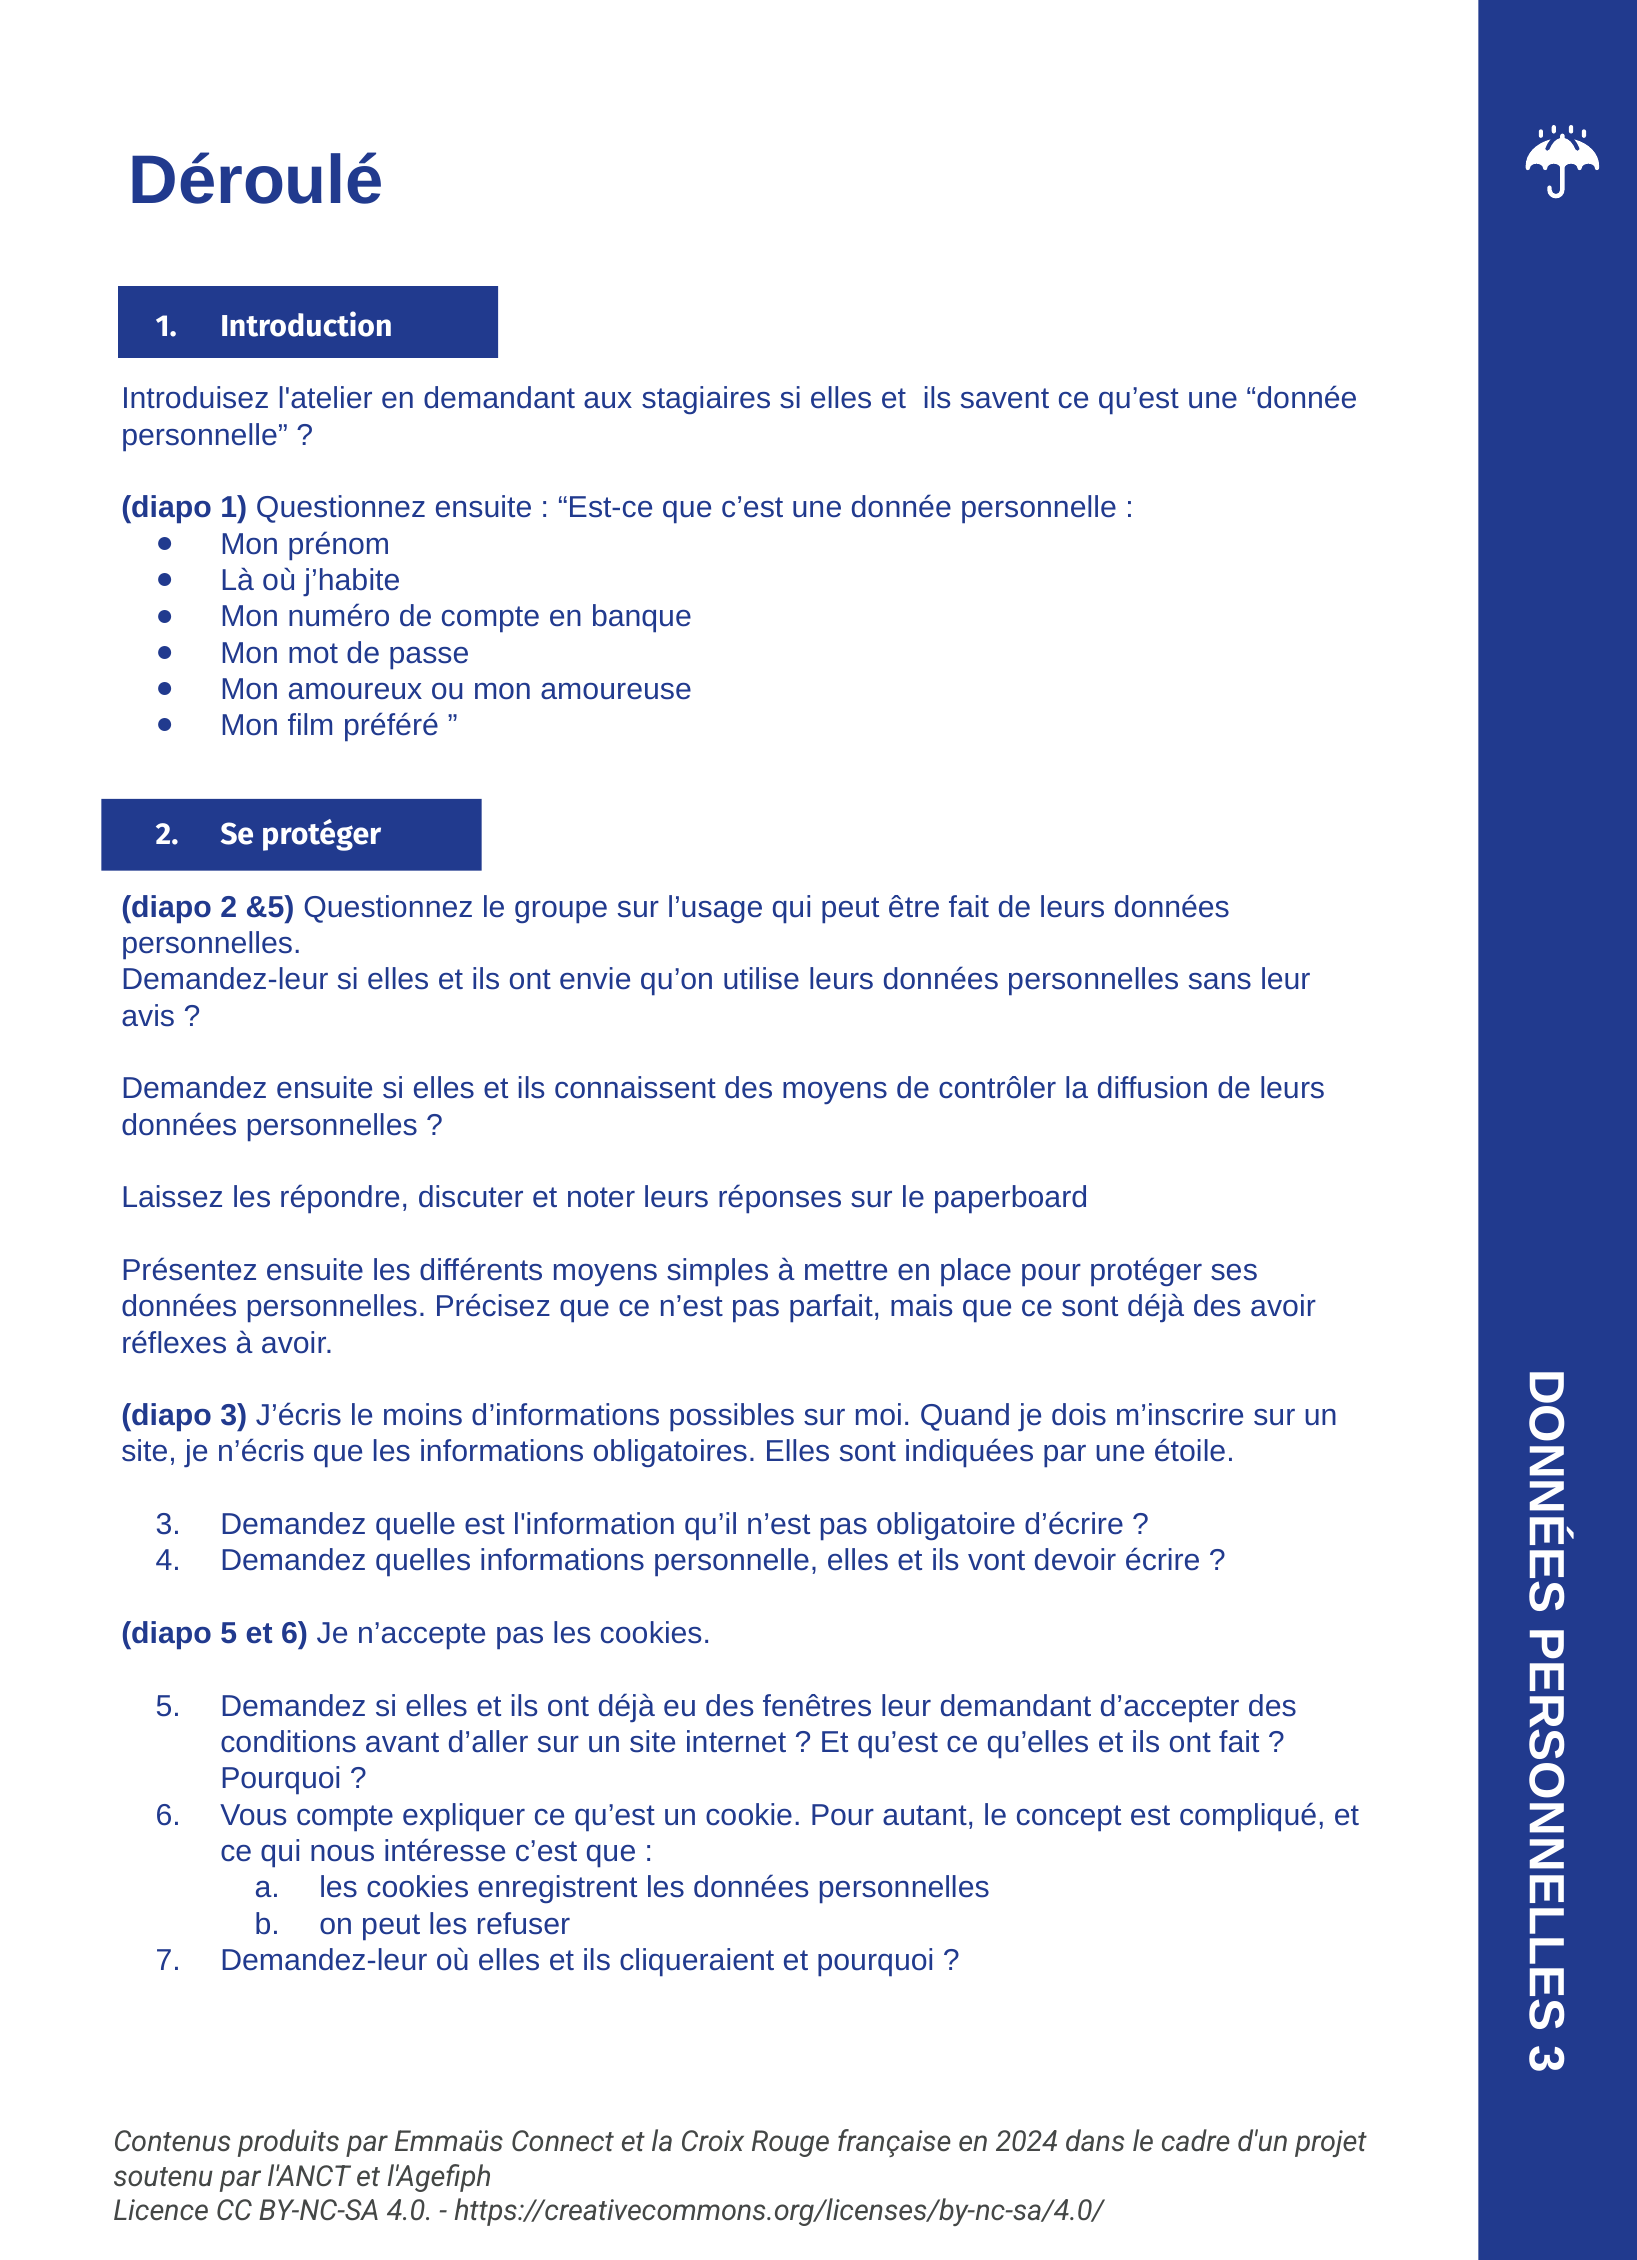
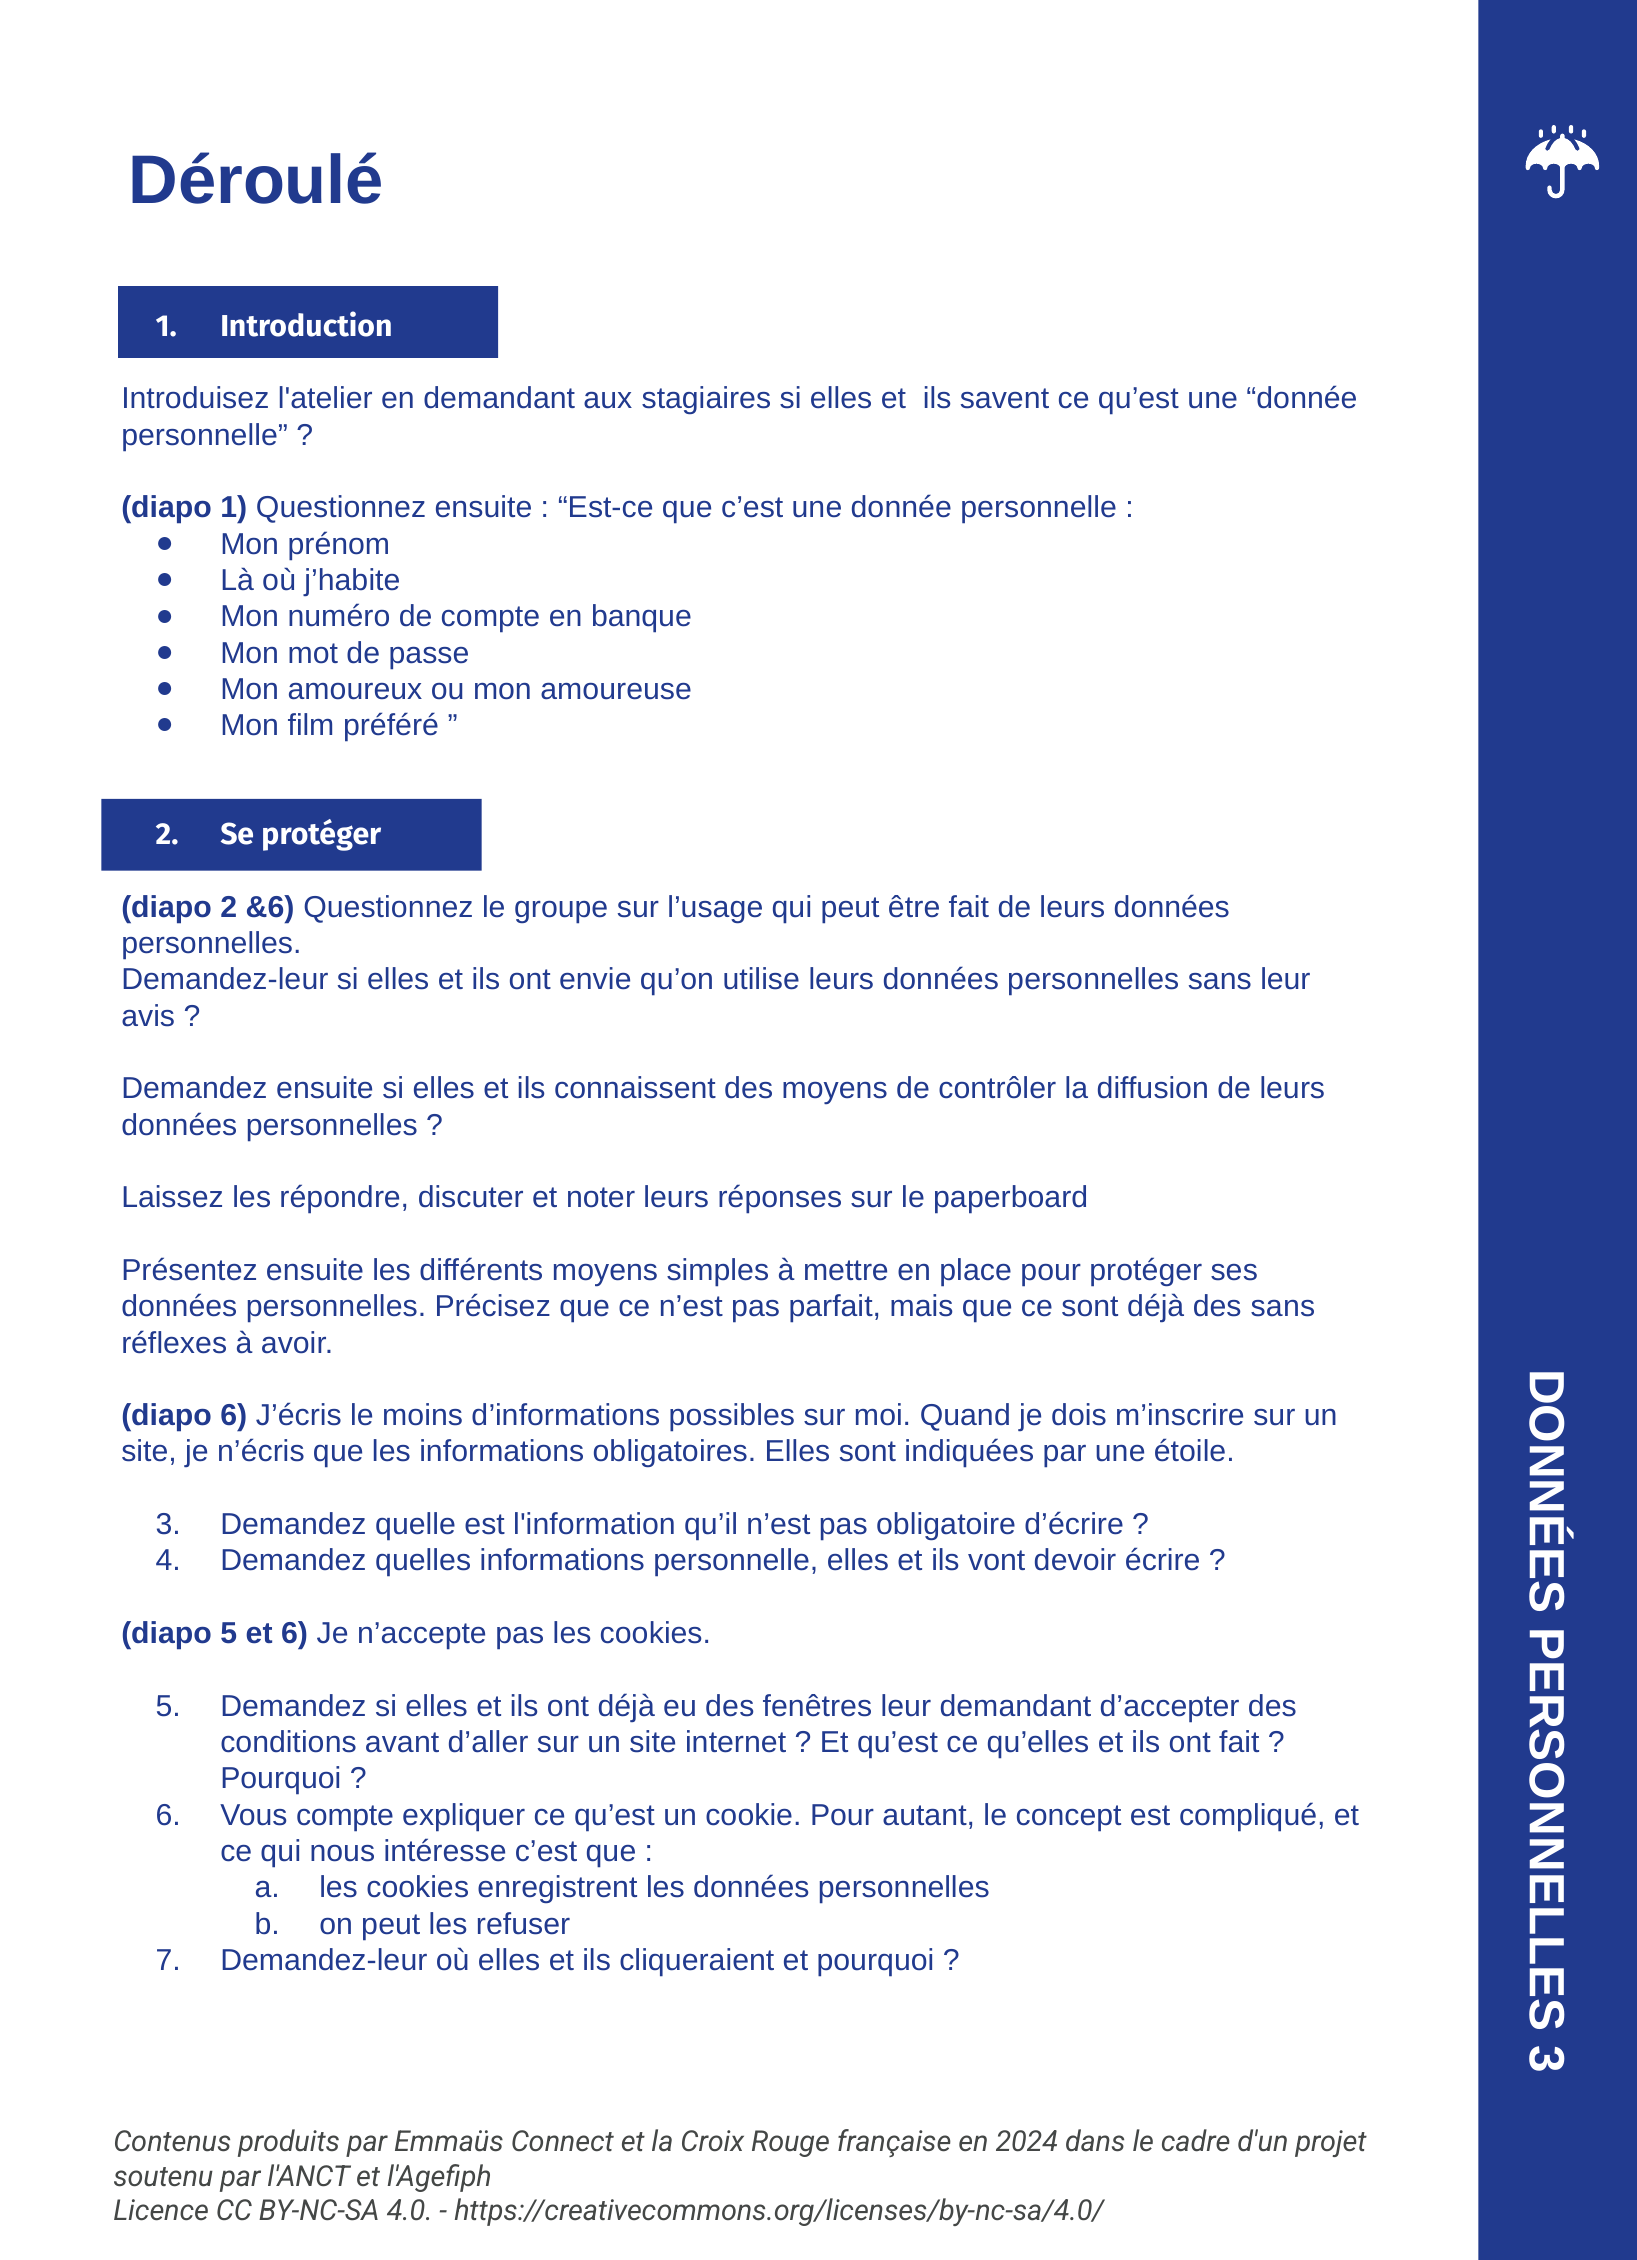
&5: &5 -> &6 (270, 908)
des avoir: avoir -> sans (1283, 1307)
diapo 3: 3 -> 6 (234, 1416)
